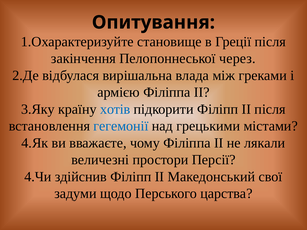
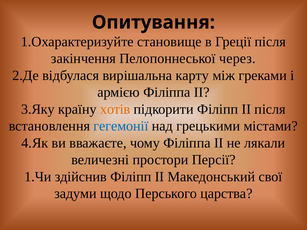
влада: влада -> карту (192, 76)
хотів colour: blue -> orange (115, 109)
4.Чи: 4.Чи -> 1.Чи (38, 177)
